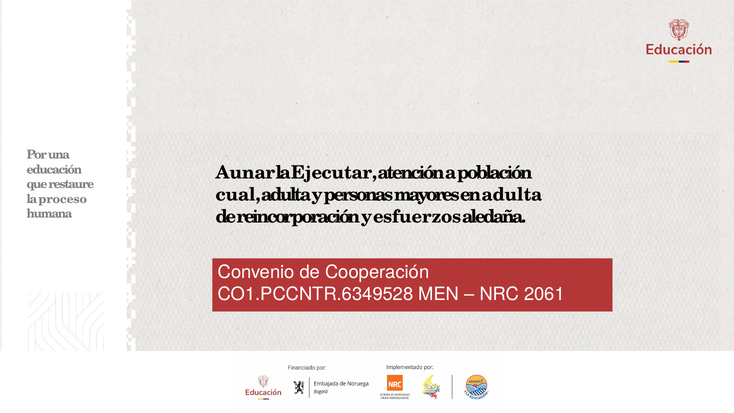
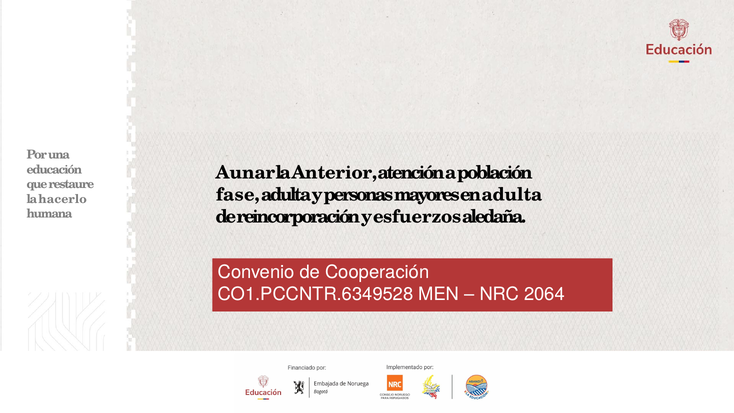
Ejecutar: Ejecutar -> Anterior (334, 173)
cual: cual -> fase (238, 195)
proceso: proceso -> hacerlo (63, 199)
2061: 2061 -> 2064 (545, 294)
